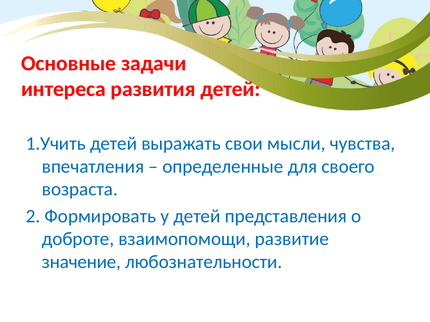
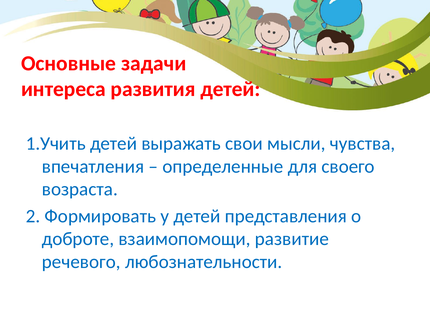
значение: значение -> речевого (81, 262)
